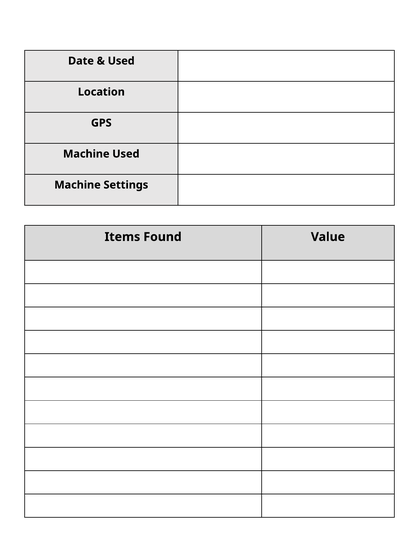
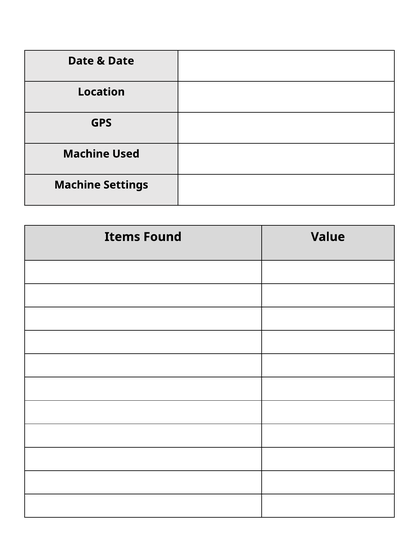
Used: Used -> Date (121, 61)
